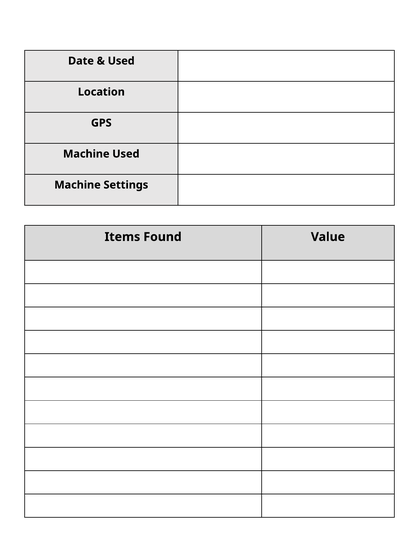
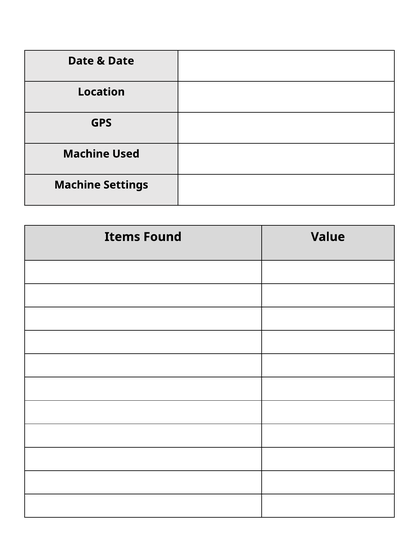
Used: Used -> Date (121, 61)
